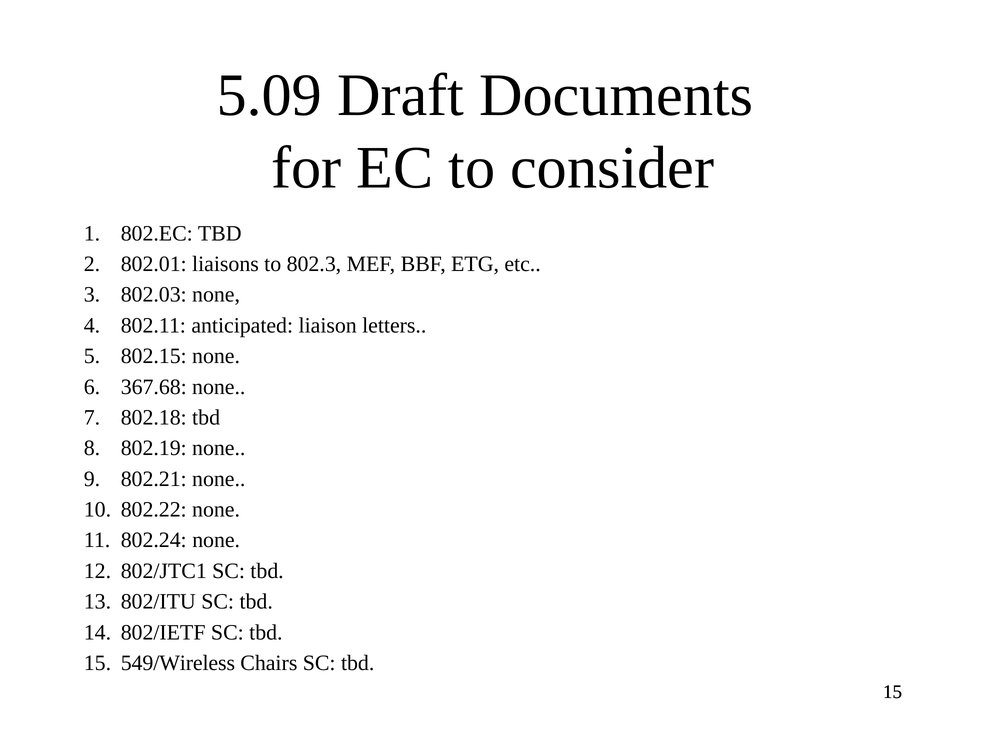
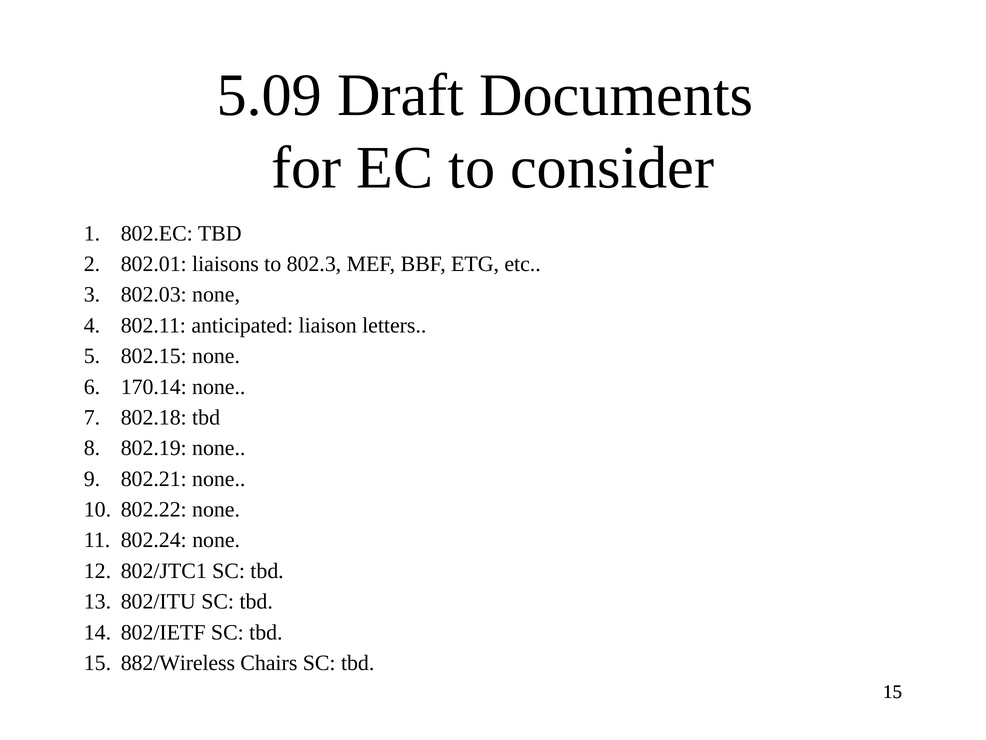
367.68: 367.68 -> 170.14 (154, 387)
549/Wireless: 549/Wireless -> 882/Wireless (178, 663)
